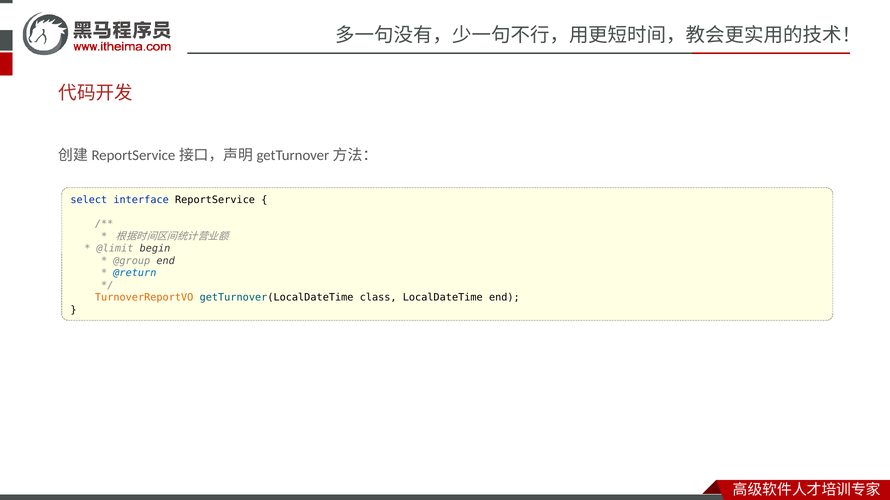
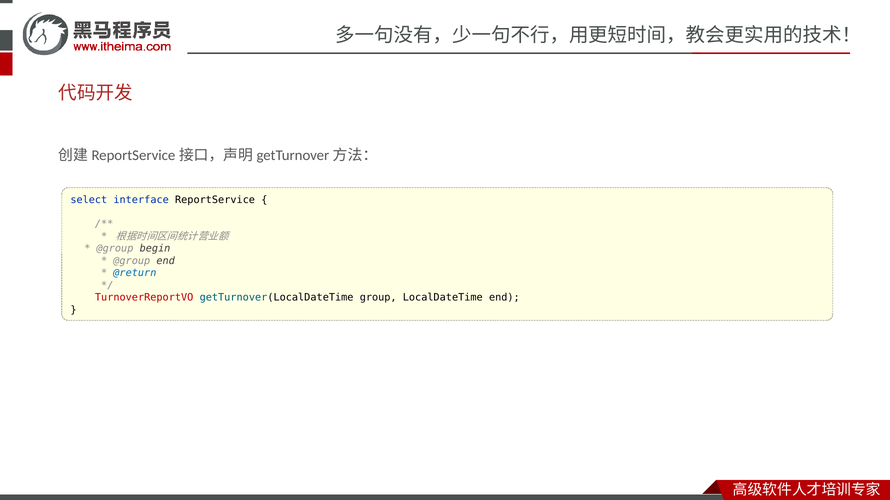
@limit: @limit -> @group (115, 249)
TurnoverReportVO colour: orange -> red (144, 298)
class: class -> group (378, 298)
